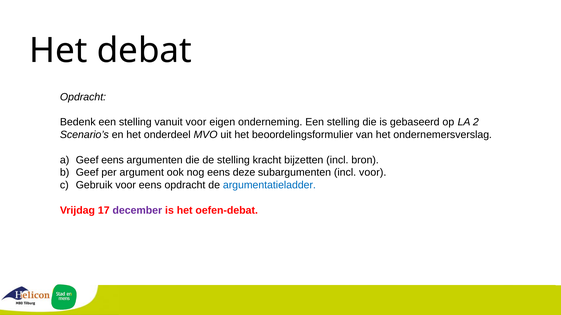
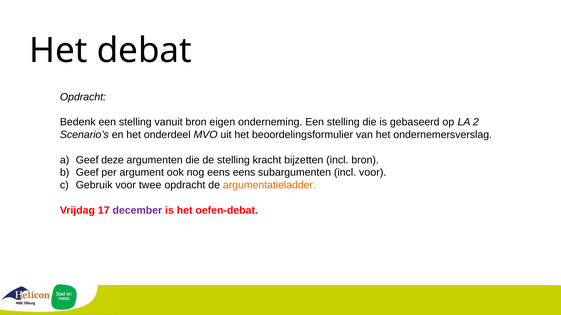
vanuit voor: voor -> bron (196, 122)
Geef eens: eens -> deze (113, 160)
eens deze: deze -> eens (244, 173)
voor eens: eens -> twee (150, 185)
argumentatieladder colour: blue -> orange (269, 185)
